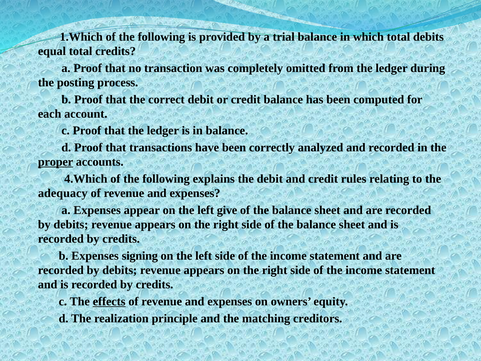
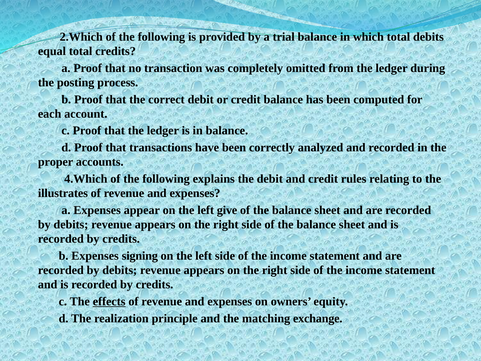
1.Which: 1.Which -> 2.Which (81, 37)
proper underline: present -> none (56, 162)
adequacy: adequacy -> illustrates (63, 193)
creditors: creditors -> exchange (318, 318)
